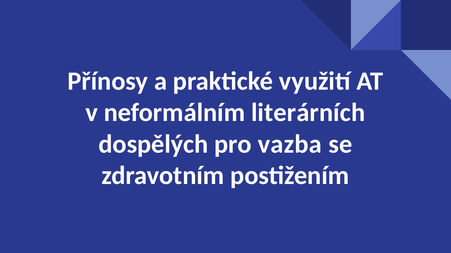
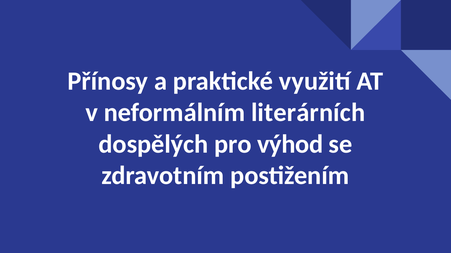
vazba: vazba -> výhod (290, 144)
